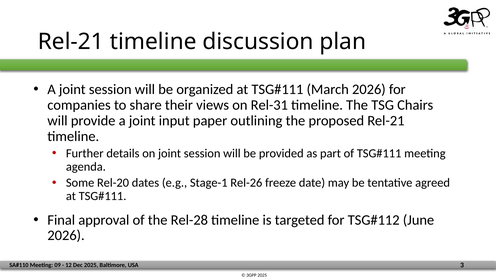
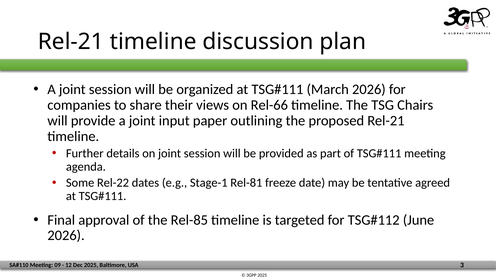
Rel-31: Rel-31 -> Rel-66 (269, 105)
Rel-20: Rel-20 -> Rel-22 (113, 183)
Rel-26: Rel-26 -> Rel-81 (246, 183)
Rel-28: Rel-28 -> Rel-85 (189, 220)
